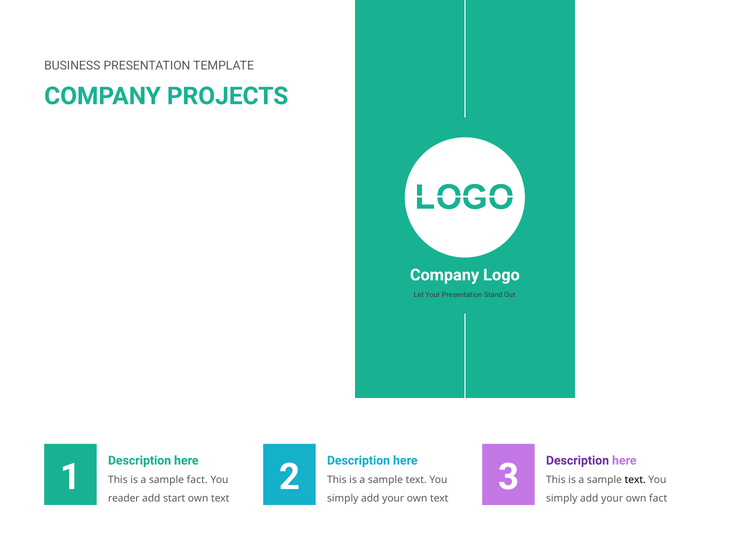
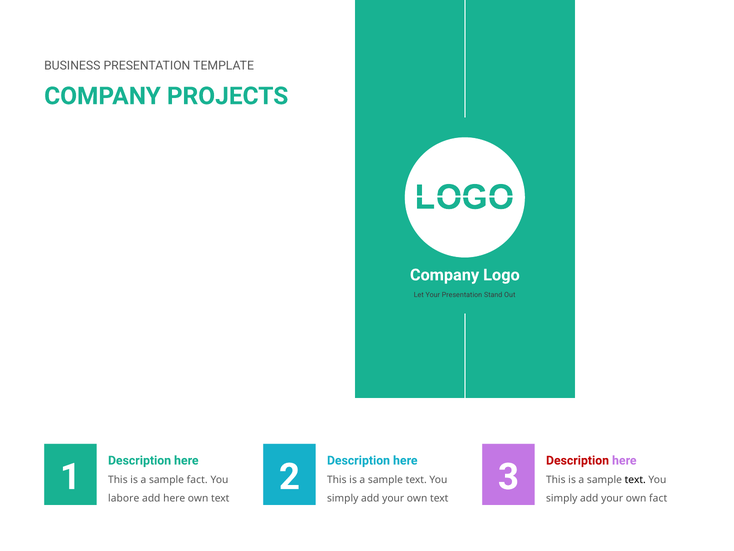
Description colour: purple -> red (578, 460)
reader: reader -> labore (124, 498)
add start: start -> here (174, 498)
